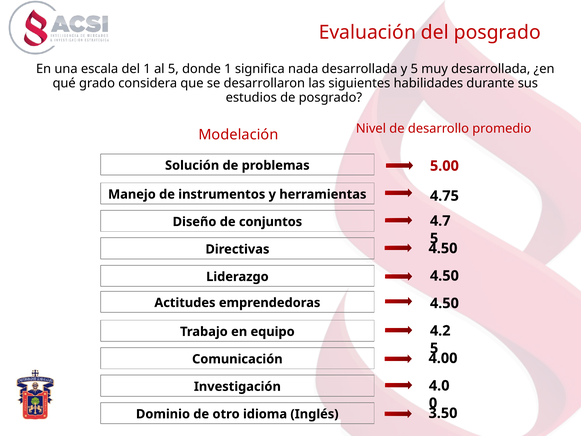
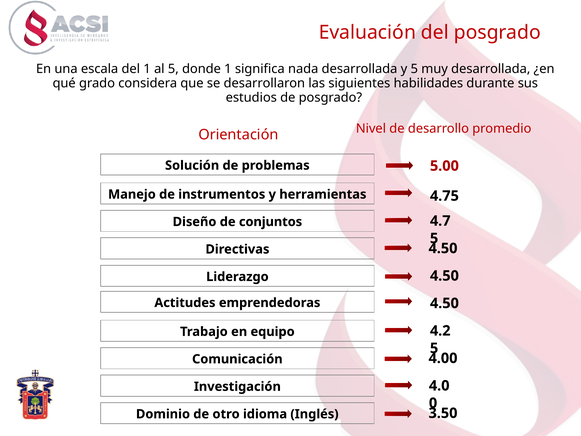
Modelación: Modelación -> Orientación (238, 135)
